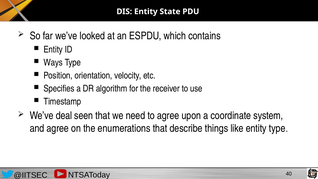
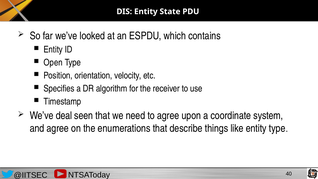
Ways: Ways -> Open (53, 62)
